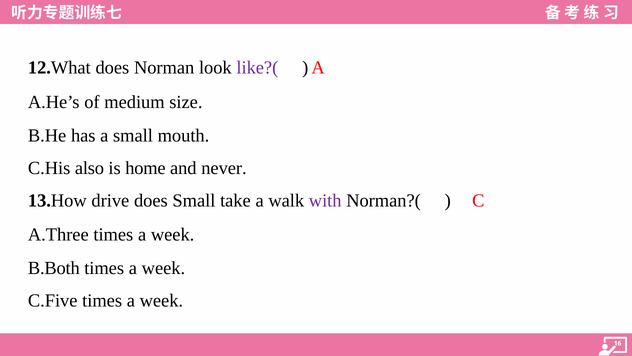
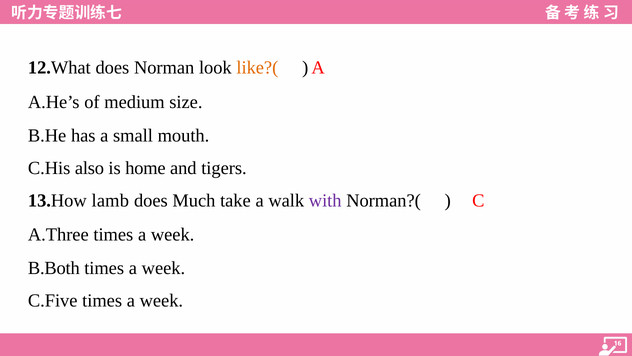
like?( colour: purple -> orange (257, 68)
never: never -> tigers (224, 168)
drive: drive -> lamb (110, 200)
does Small: Small -> Much (194, 200)
